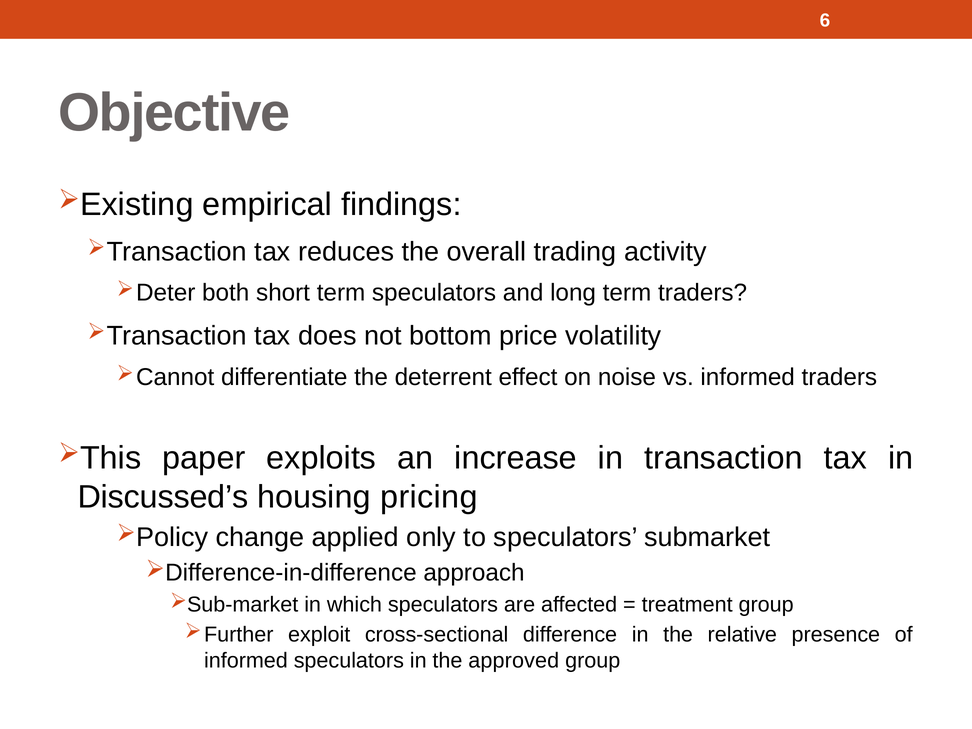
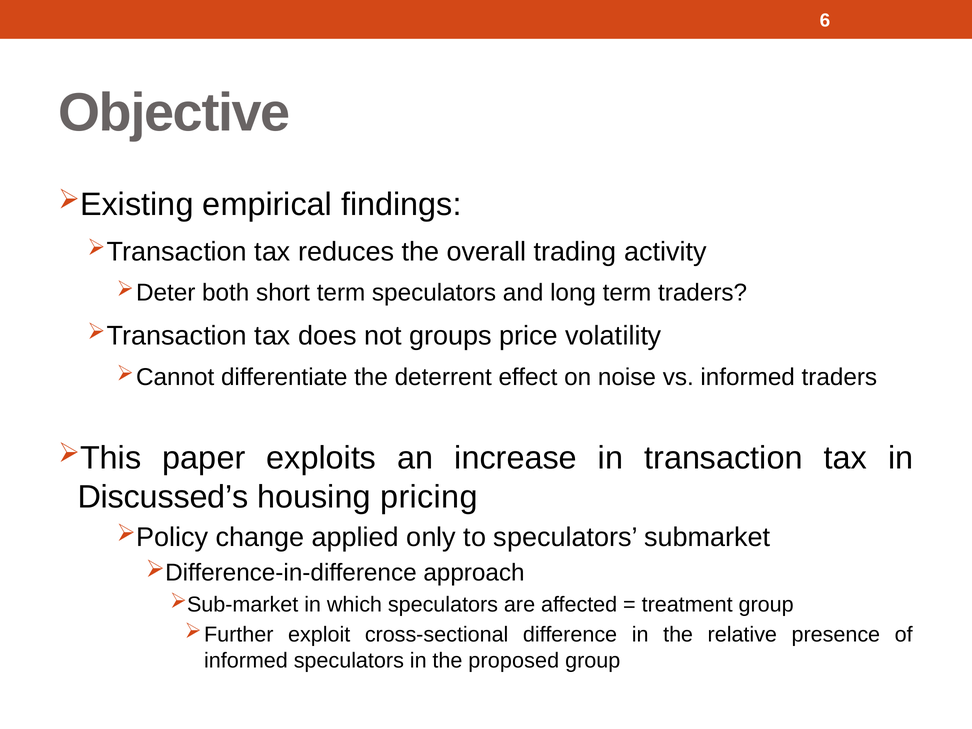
bottom: bottom -> groups (450, 336)
approved: approved -> proposed (514, 661)
